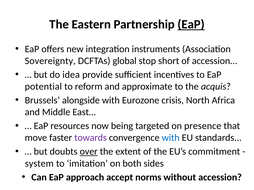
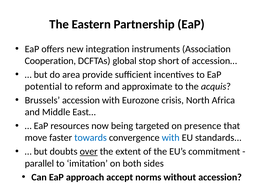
EaP underline: present -> none (191, 24)
Sovereignty: Sovereignty -> Cooperation (50, 61)
idea: idea -> area (71, 75)
Brussels alongside: alongside -> accession (81, 101)
towards colour: purple -> blue (91, 138)
system: system -> parallel (39, 164)
